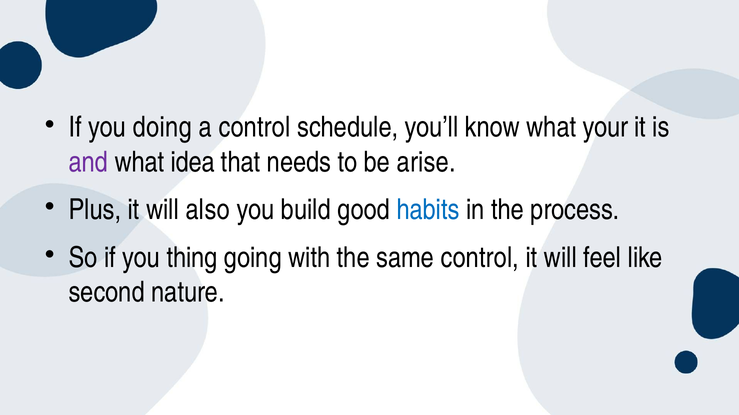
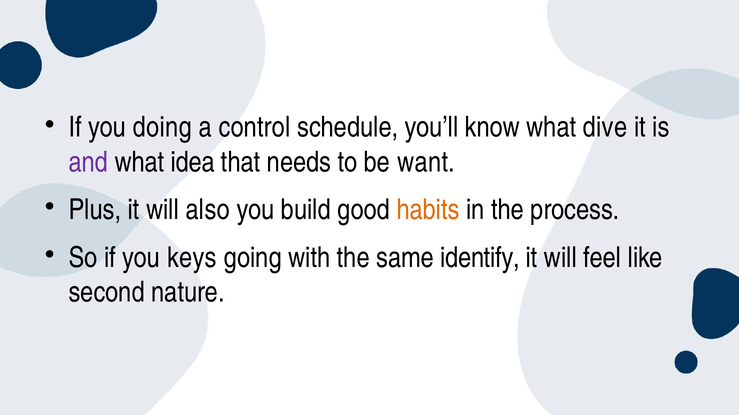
your: your -> dive (605, 128)
arise: arise -> want (426, 162)
habits colour: blue -> orange (428, 210)
thing: thing -> keys (192, 258)
same control: control -> identify (480, 258)
